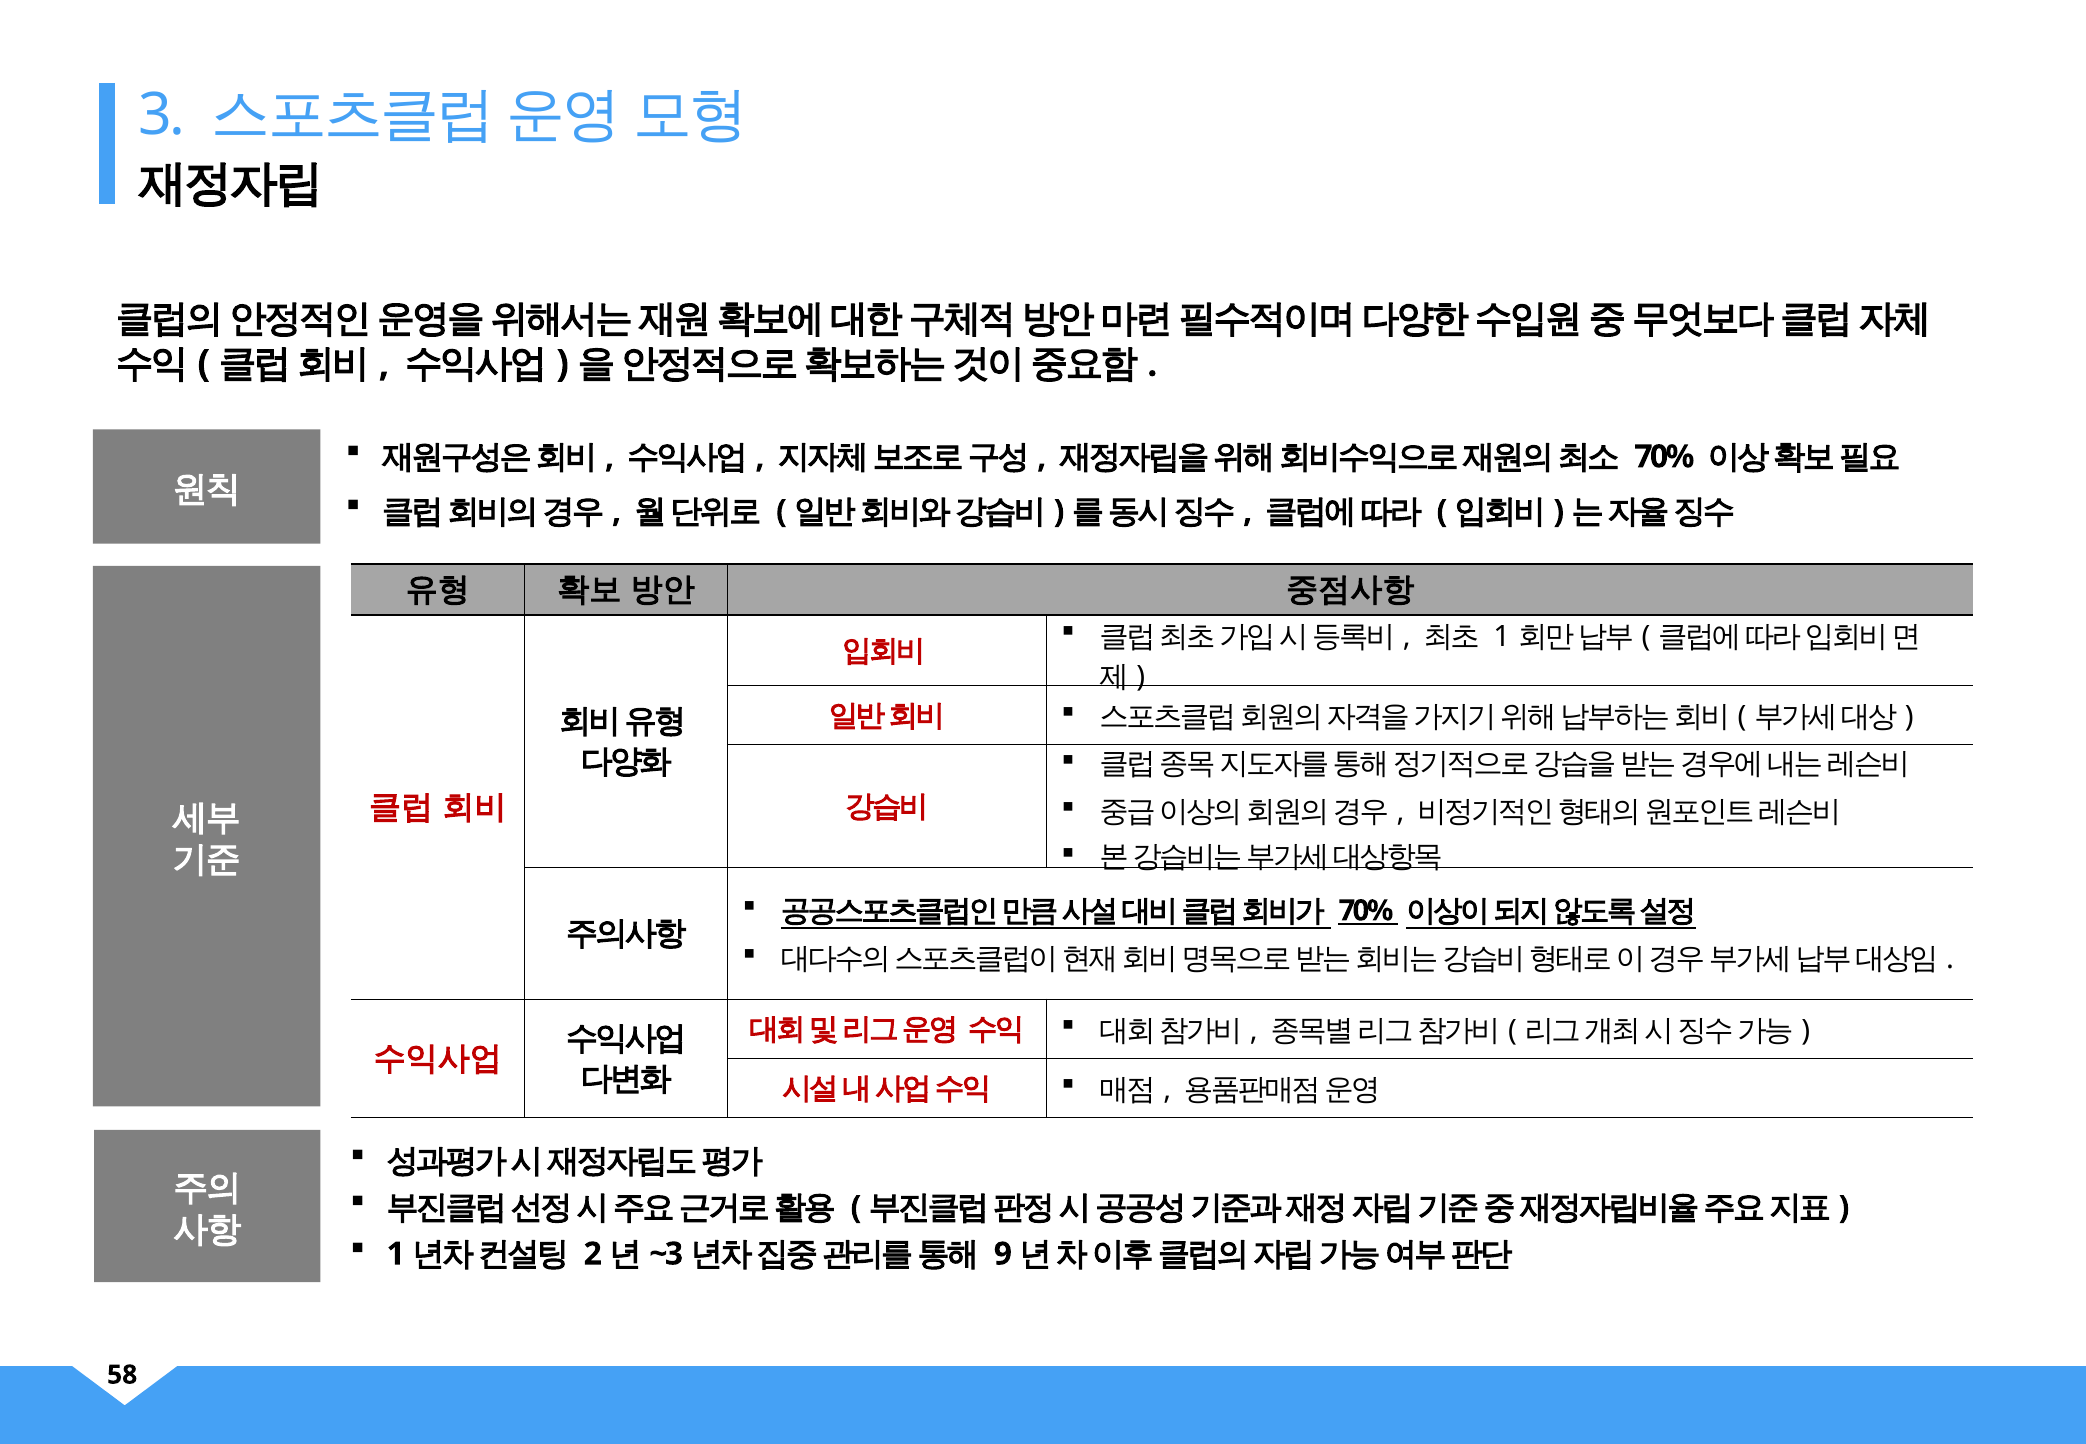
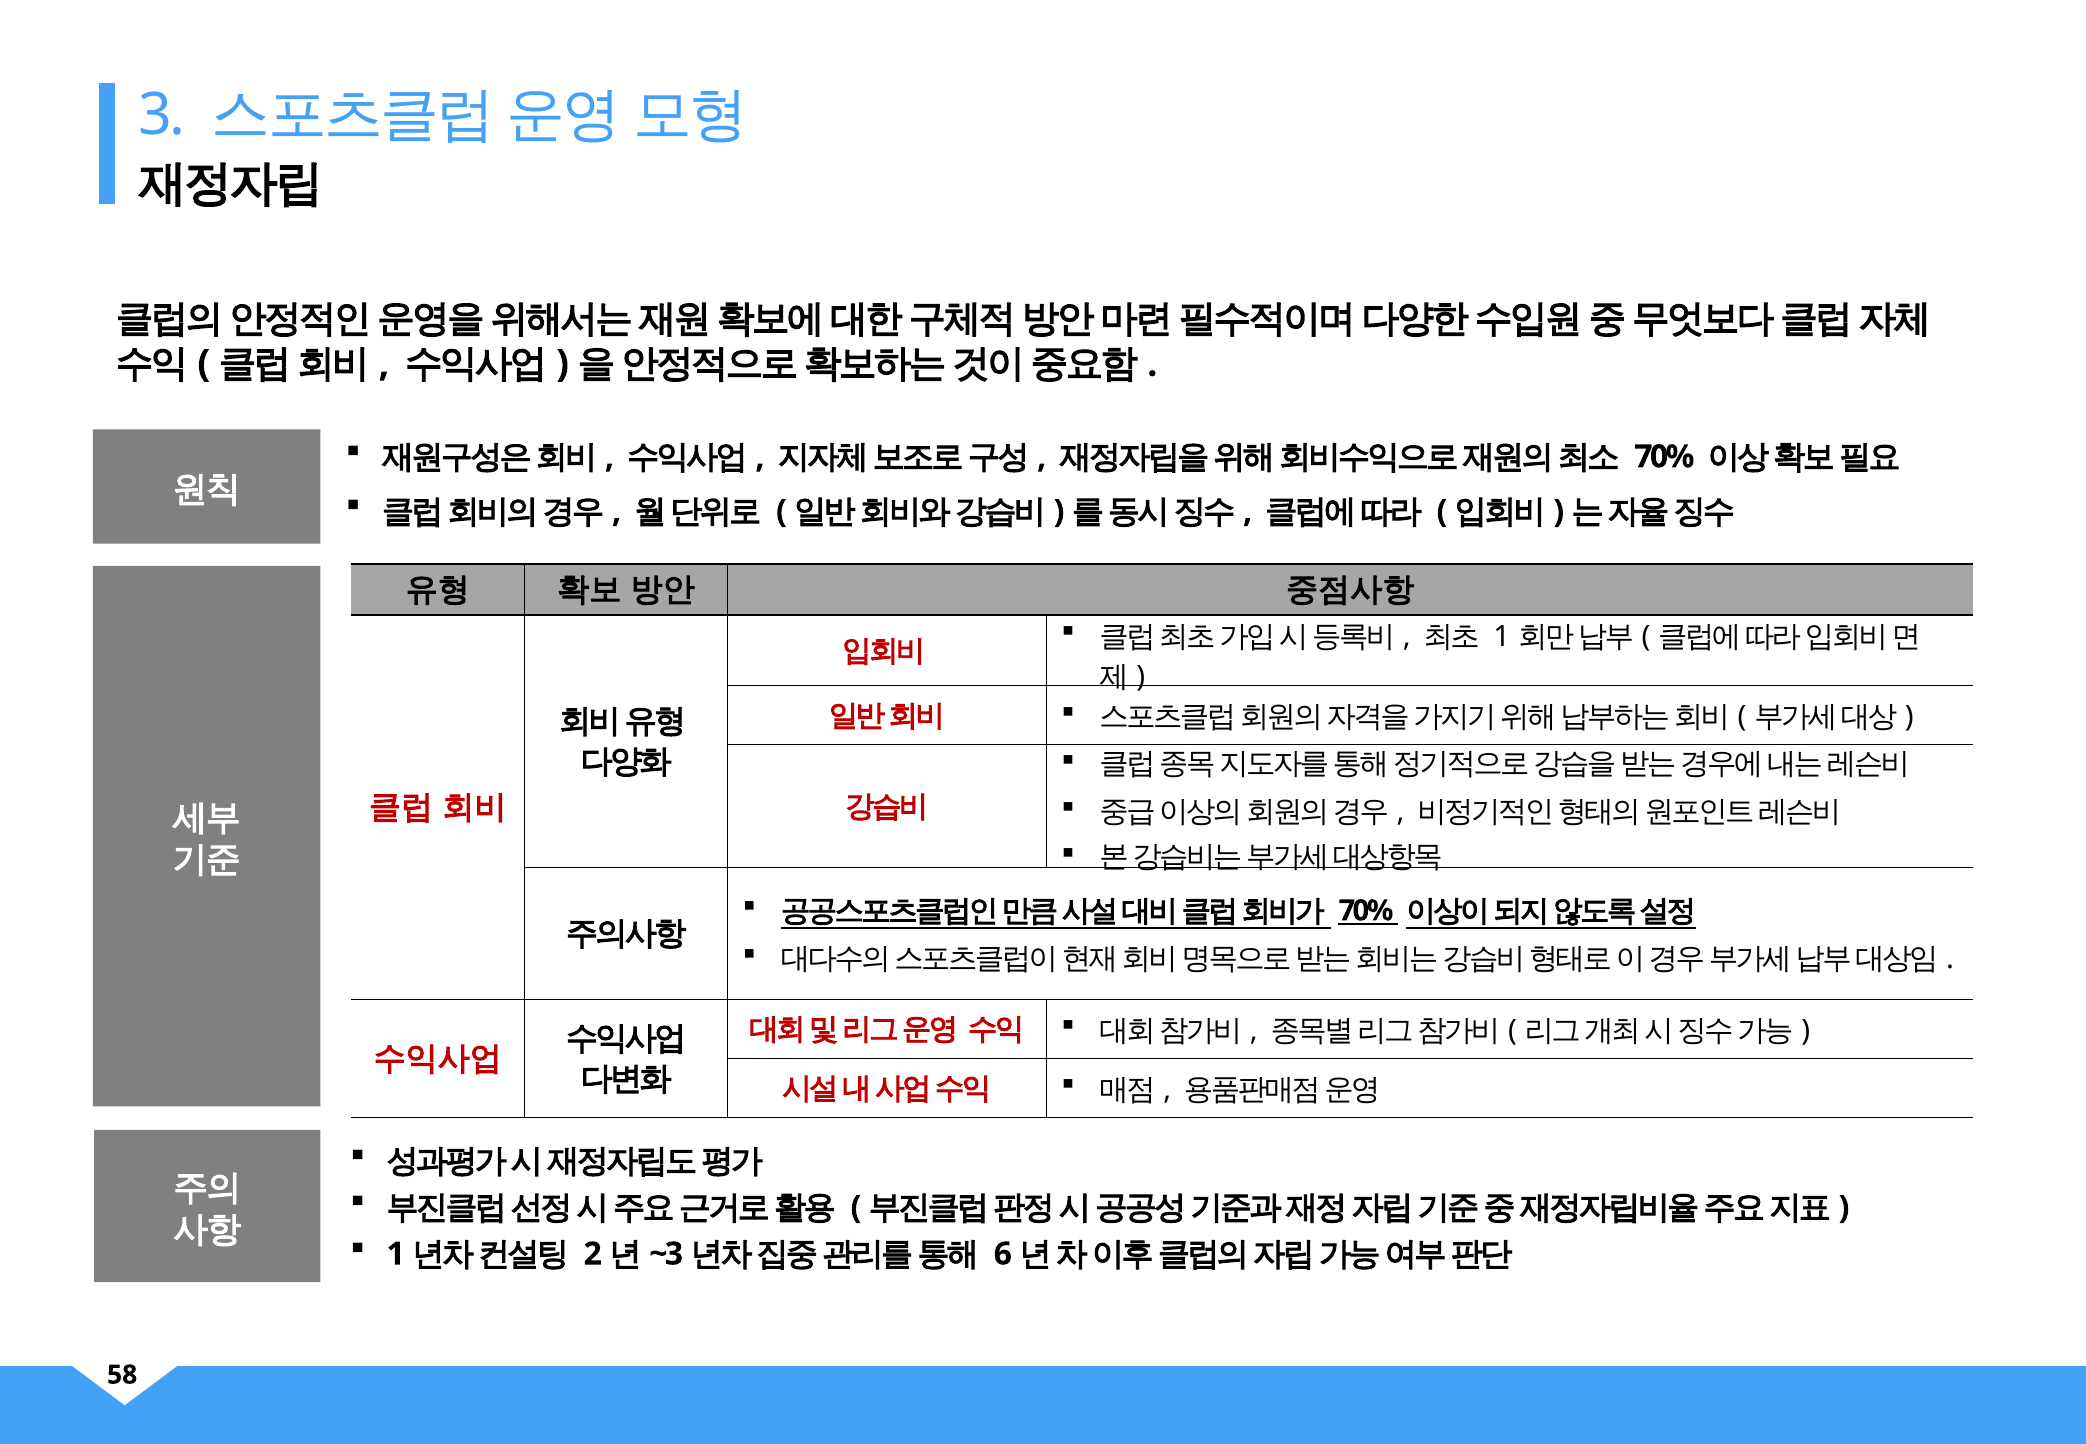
9: 9 -> 6 (1003, 1254)
